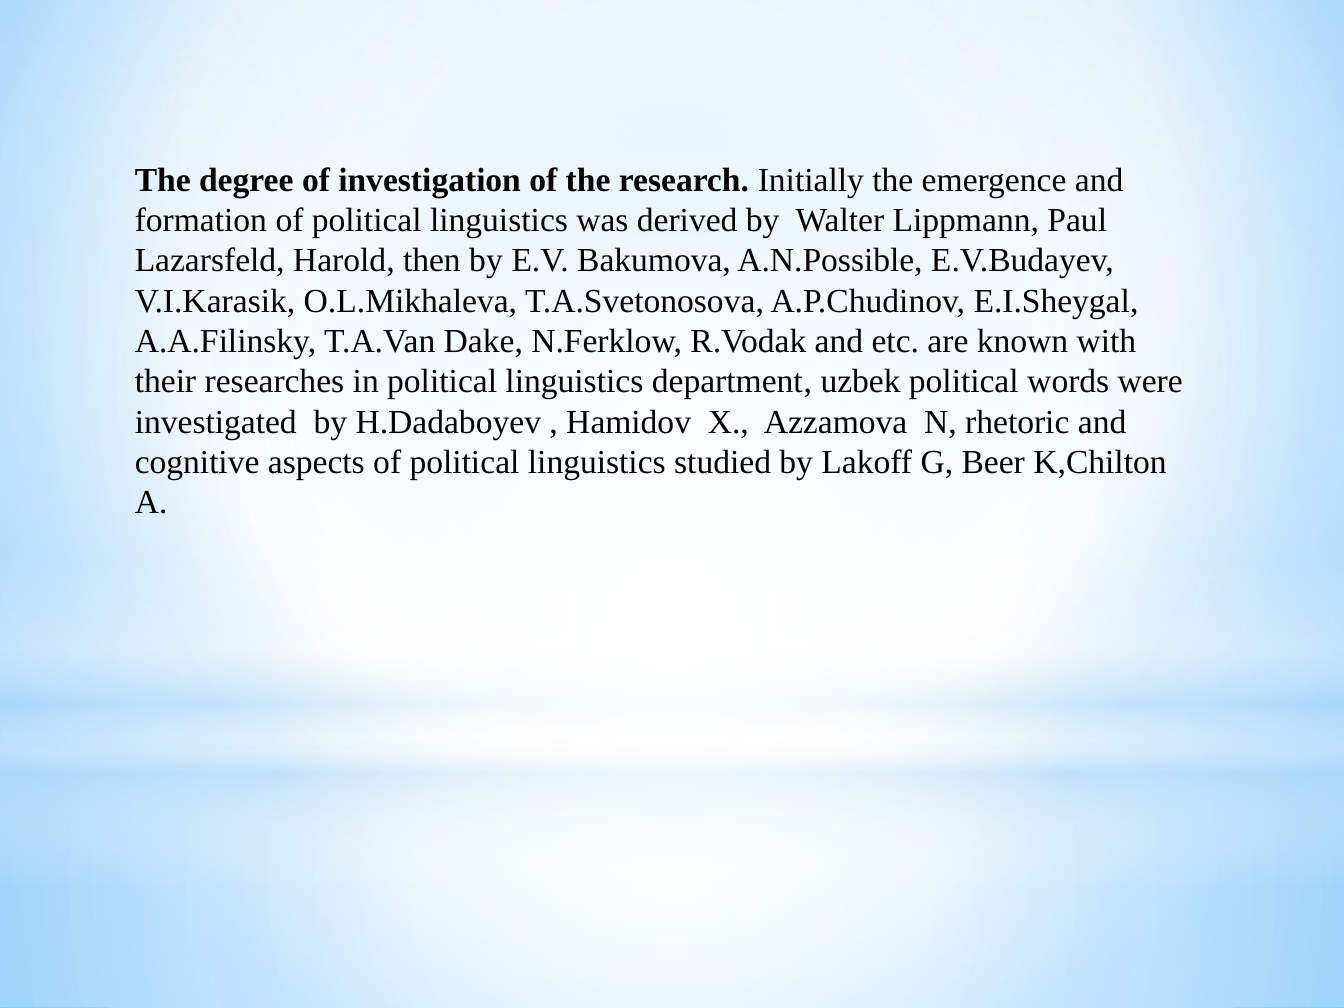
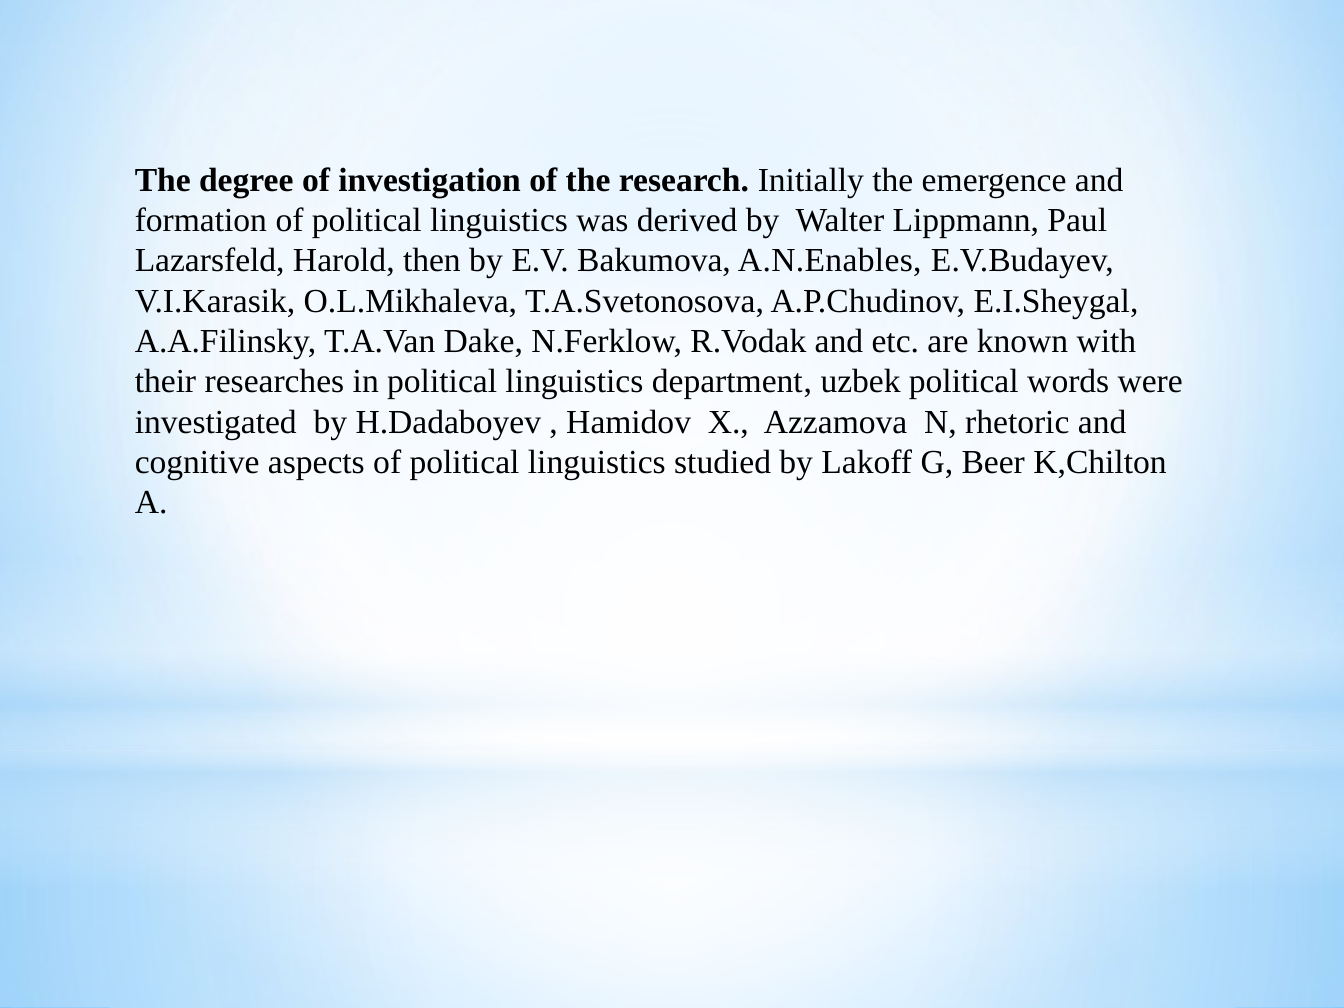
A.N.Possible: A.N.Possible -> A.N.Enables (830, 261)
